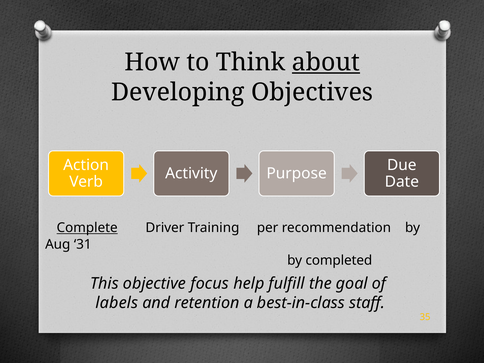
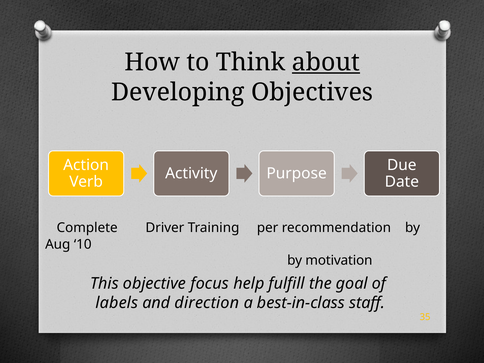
Complete underline: present -> none (87, 228)
31: 31 -> 10 (83, 244)
completed: completed -> motivation (339, 260)
retention: retention -> direction (207, 303)
